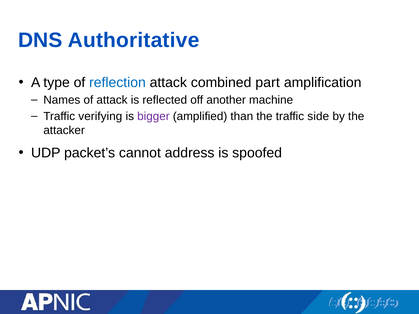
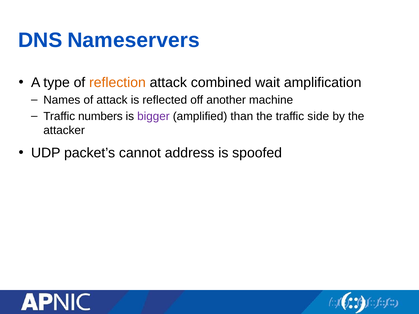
Authoritative: Authoritative -> Nameservers (134, 40)
reflection colour: blue -> orange (117, 83)
part: part -> wait (268, 83)
verifying: verifying -> numbers (100, 117)
